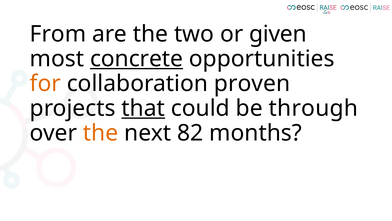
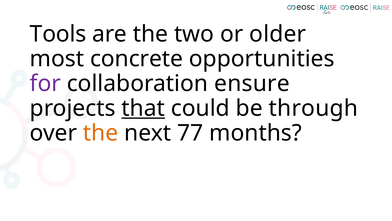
From: From -> Tools (58, 34)
given: given -> older (278, 34)
concrete underline: present -> none (137, 59)
for colour: orange -> purple (45, 83)
proven: proven -> ensure (252, 83)
82: 82 -> 77 (190, 133)
